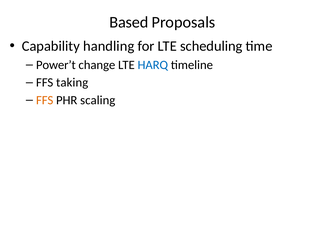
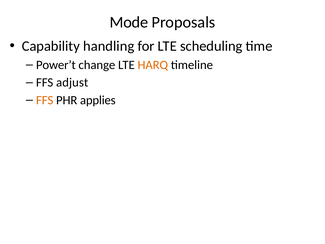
Based: Based -> Mode (129, 22)
HARQ colour: blue -> orange (153, 65)
taking: taking -> adjust (72, 82)
scaling: scaling -> applies (98, 100)
